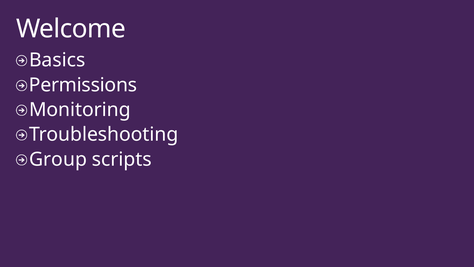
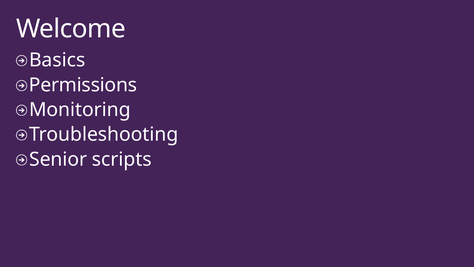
Group: Group -> Senior (58, 159)
